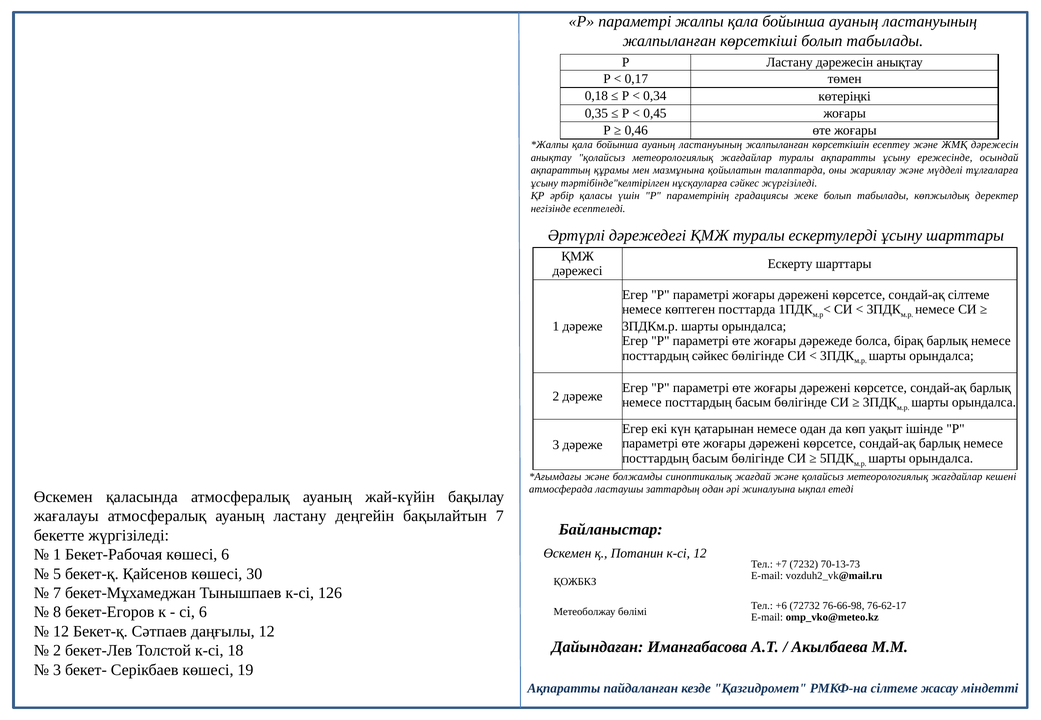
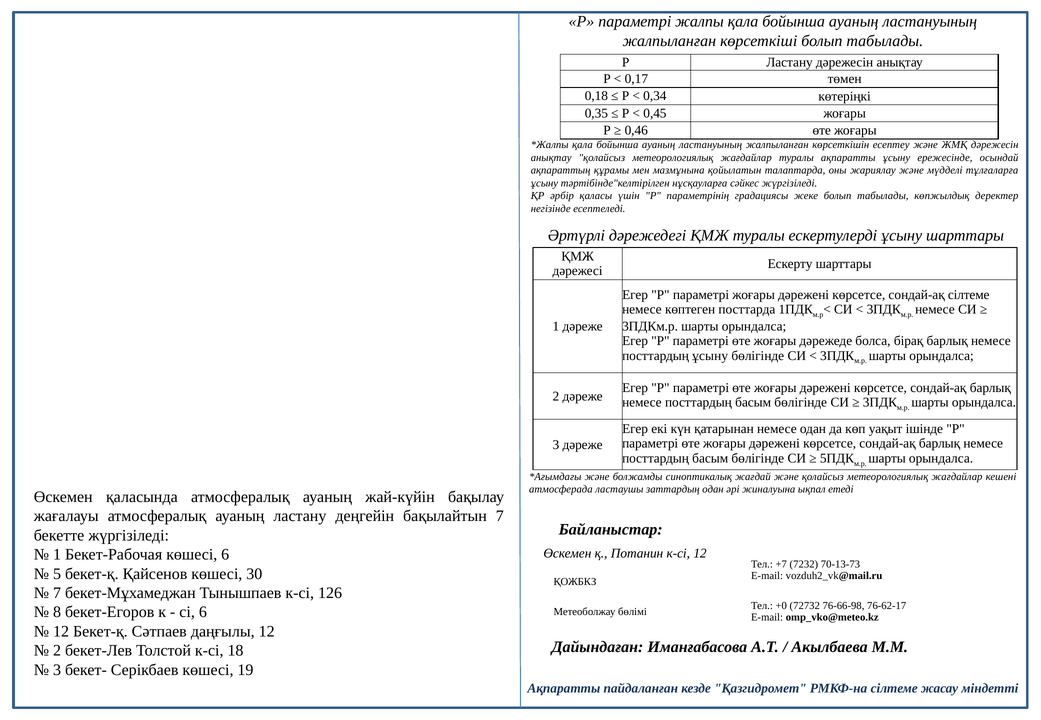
посттардың сәйкес: сәйкес -> ұсыну (710, 356)
+6: +6 -> +0 (781, 606)
